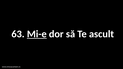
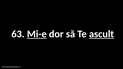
ascult underline: none -> present (102, 34)
